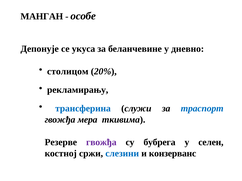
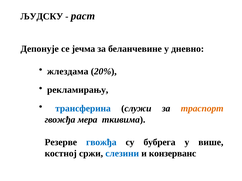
МАНГАН: МАНГАН -> ЉУДСКУ (42, 16)
особе: особе -> раст (83, 16)
укуса: укуса -> јечма (84, 49)
столицом: столицом -> жлездама (68, 72)
траспорт colour: blue -> orange (202, 109)
гвожђа colour: purple -> blue (101, 143)
селен: селен -> више (211, 143)
